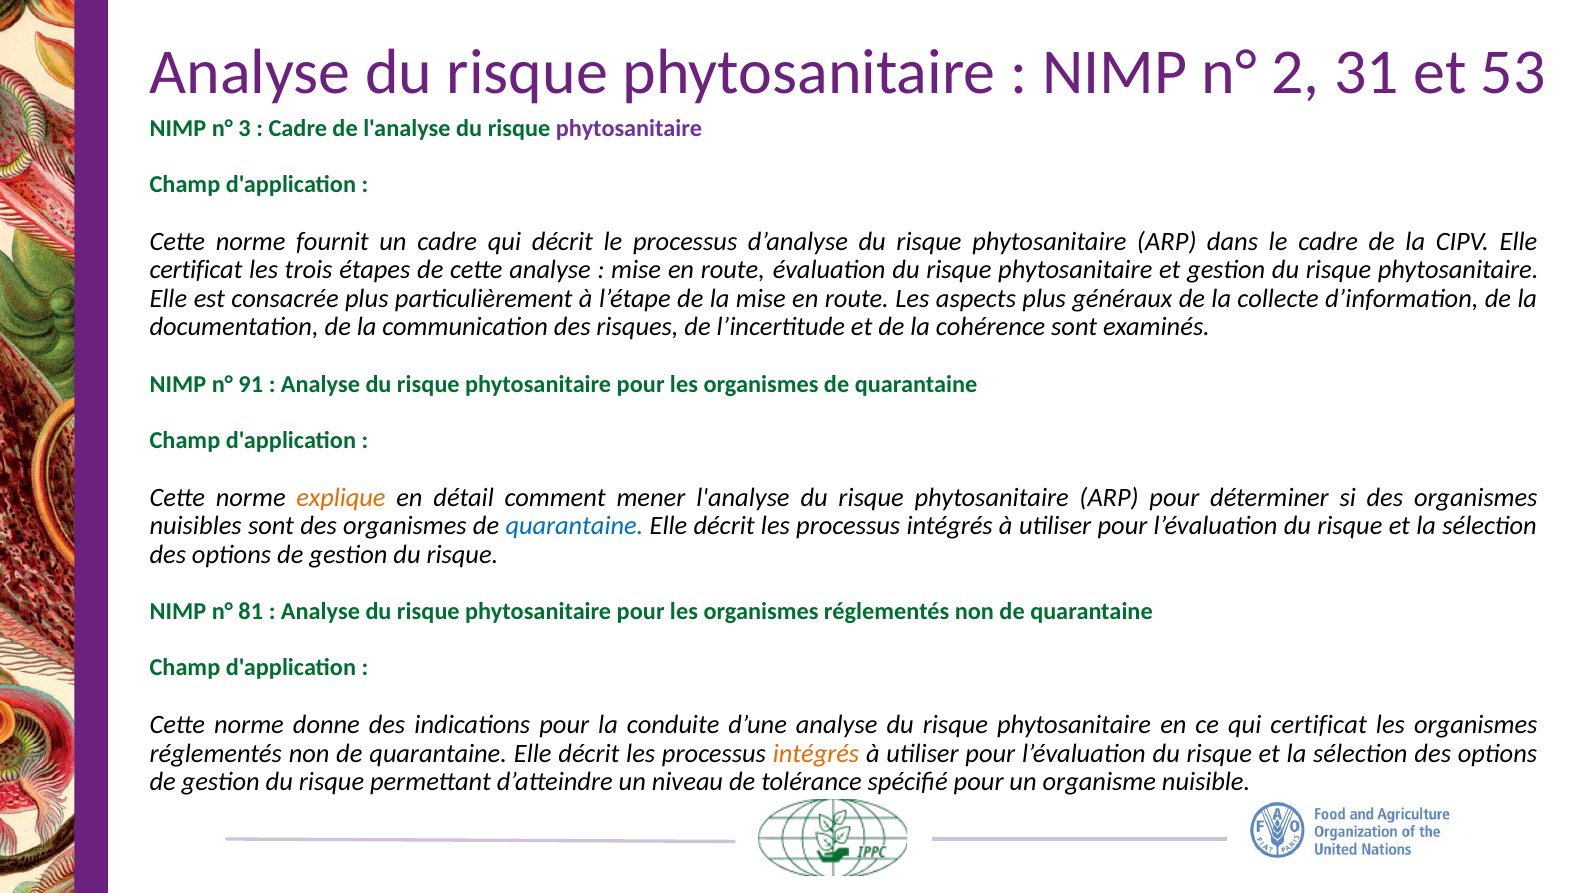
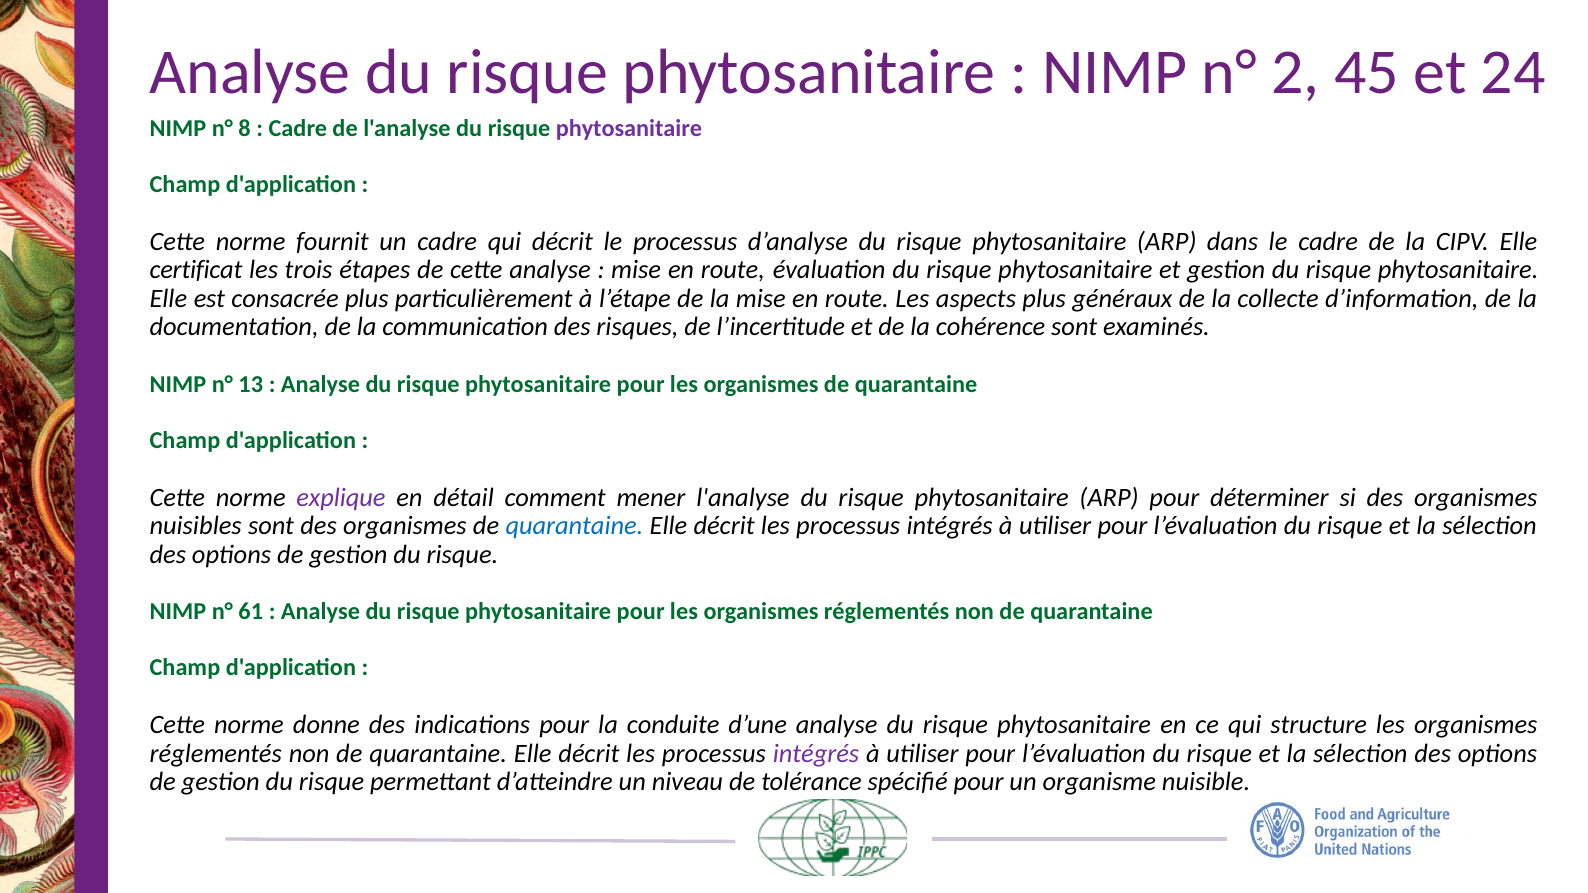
31: 31 -> 45 (1367, 73)
53: 53 -> 24 (1513, 73)
3: 3 -> 8 (245, 128)
91: 91 -> 13 (251, 384)
explique colour: orange -> purple (341, 498)
81: 81 -> 61 (251, 612)
qui certificat: certificat -> structure (1319, 725)
intégrés colour: orange -> purple (816, 754)
